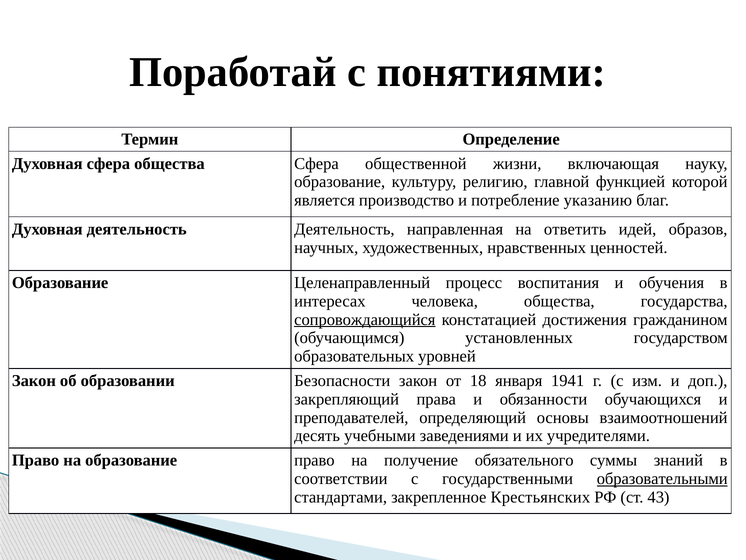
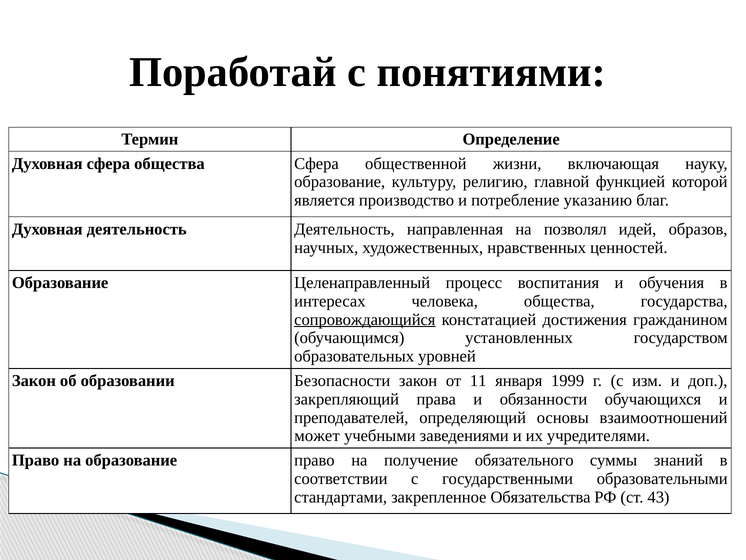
ответить: ответить -> позволял (575, 229)
18: 18 -> 11 (478, 380)
1941: 1941 -> 1999 (568, 380)
десять: десять -> может (317, 436)
образовательными underline: present -> none (662, 478)
Крестьянских: Крестьянских -> Обязательства (541, 497)
